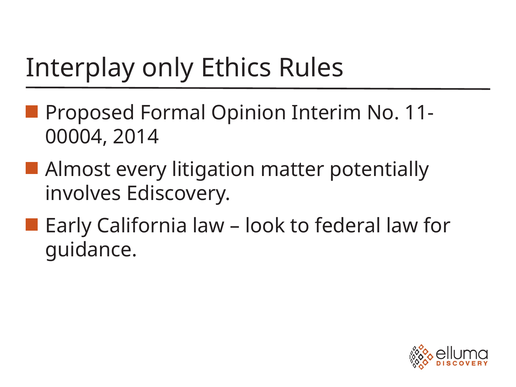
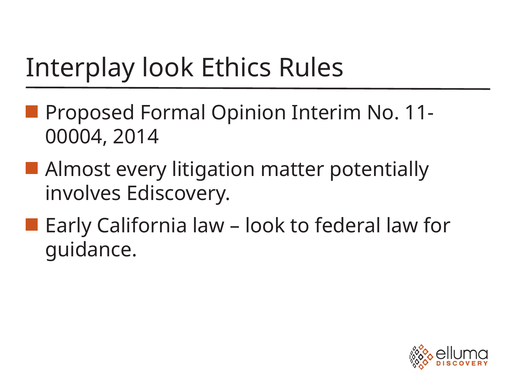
Interplay only: only -> look (168, 68)
